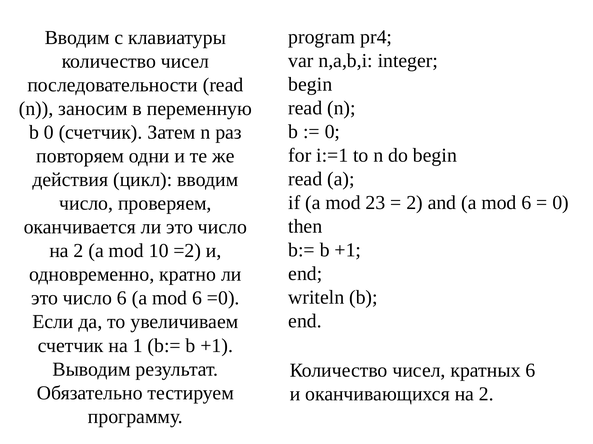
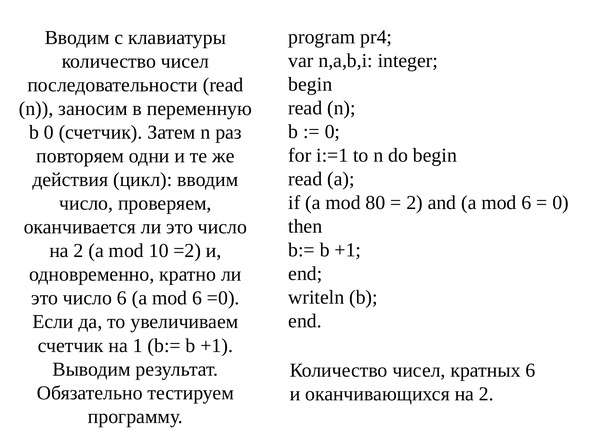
23: 23 -> 80 (375, 203)
